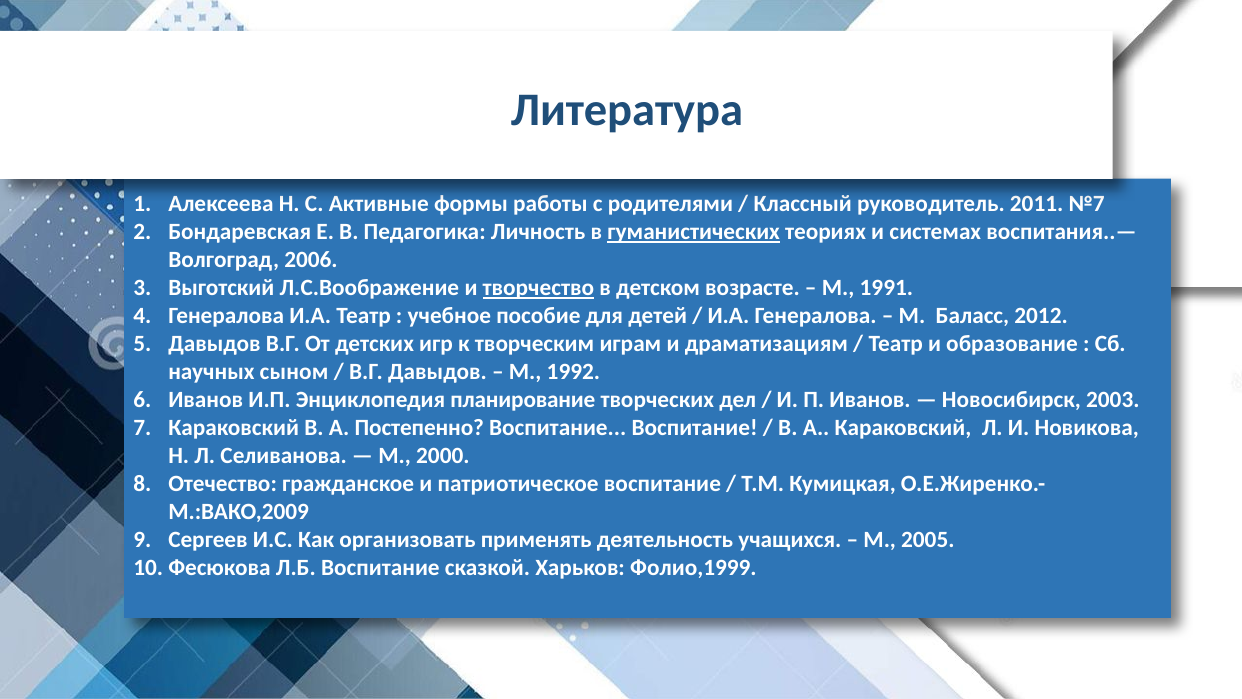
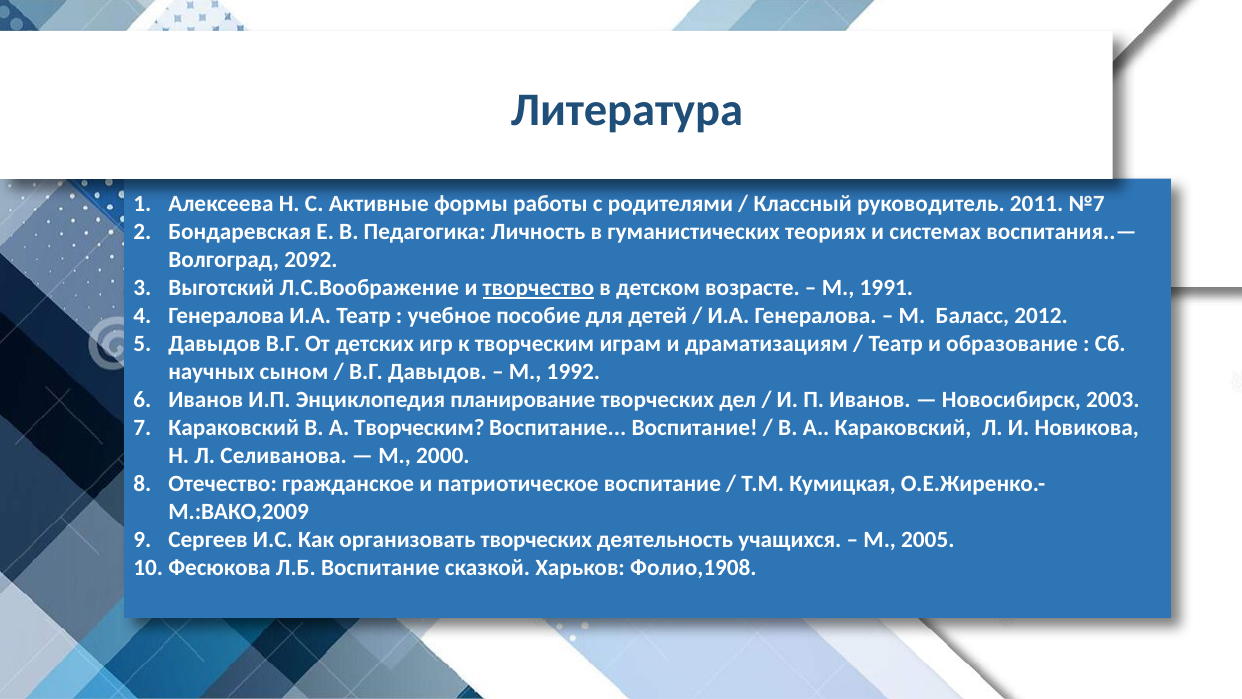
гуманистических underline: present -> none (694, 232)
2006: 2006 -> 2092 (311, 260)
А Постепенно: Постепенно -> Творческим (419, 428)
организовать применять: применять -> творческих (536, 539)
Фолио,1999: Фолио,1999 -> Фолио,1908 (693, 567)
